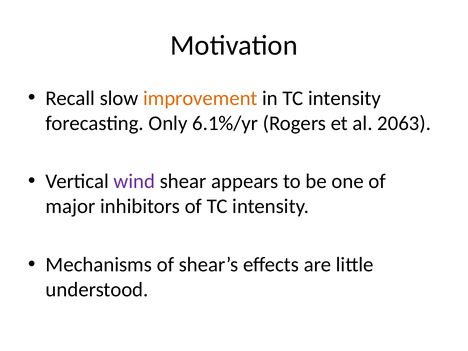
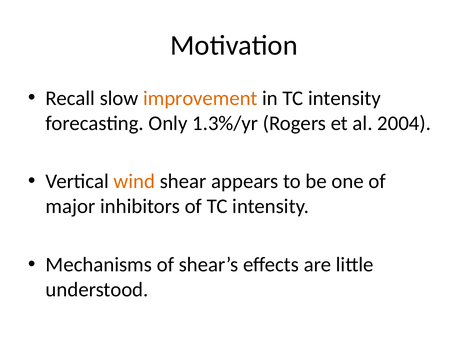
6.1%/yr: 6.1%/yr -> 1.3%/yr (225, 123)
2063: 2063 -> 2004 (404, 123)
wind colour: purple -> orange (134, 181)
